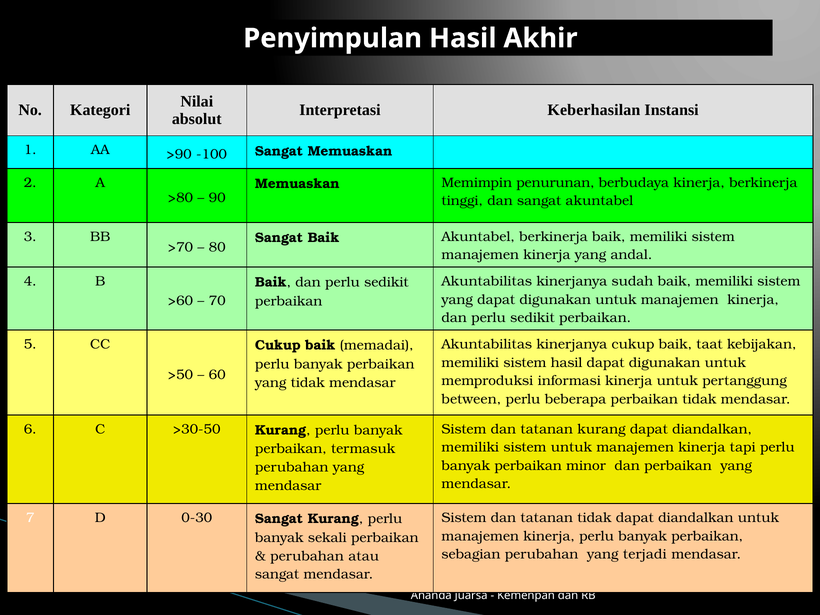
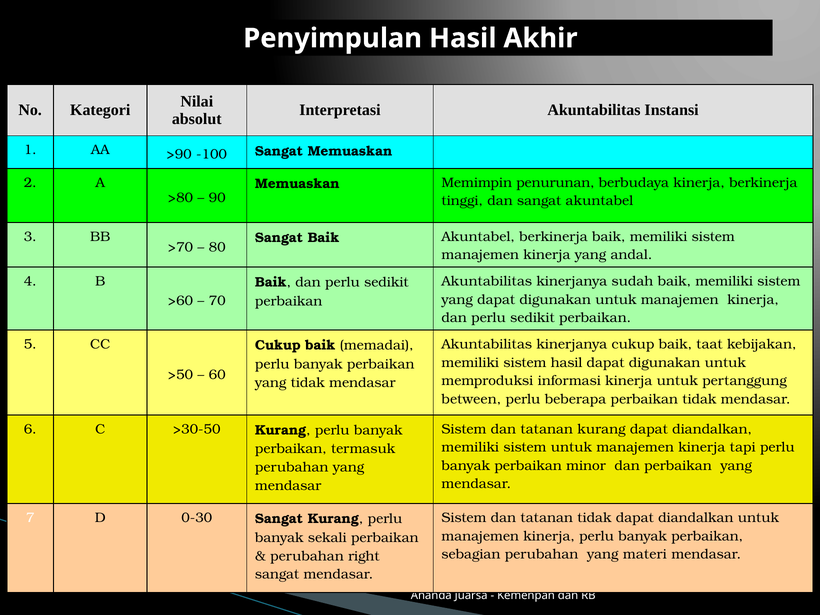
Interpretasi Keberhasilan: Keberhasilan -> Akuntabilitas (594, 110)
terjadi: terjadi -> materi (645, 554)
atau: atau -> right (364, 556)
